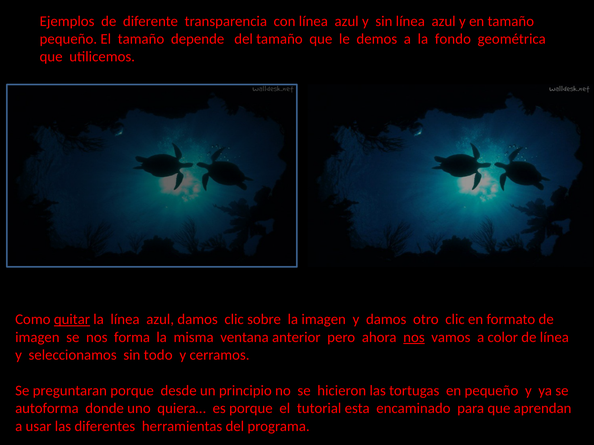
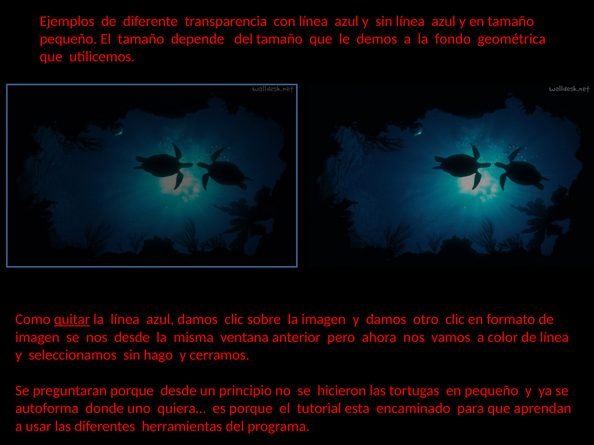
nos forma: forma -> desde (132, 338)
nos underline: present -> none (414, 338)
todo: todo -> hago (158, 355)
